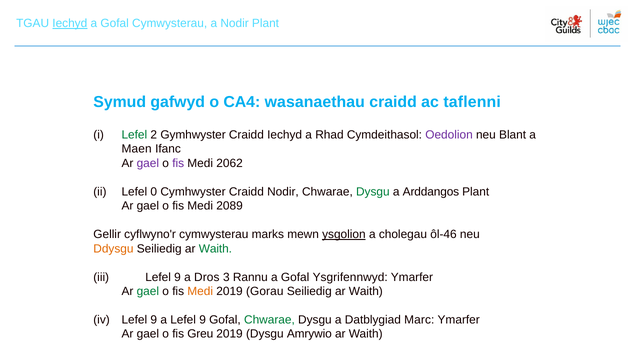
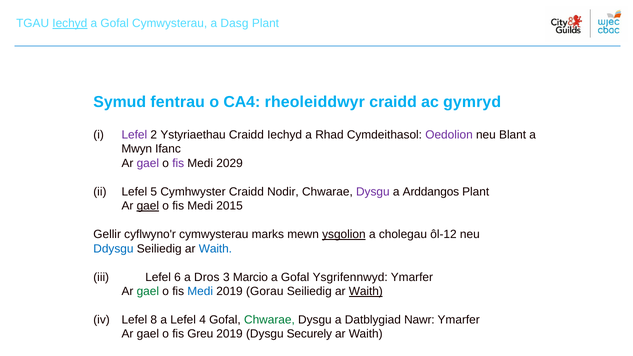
a Nodir: Nodir -> Dasg (234, 23)
gafwyd: gafwyd -> fentrau (178, 102)
wasanaethau: wasanaethau -> rheoleiddwyr (315, 102)
taflenni: taflenni -> gymryd (472, 102)
Lefel colour: green -> purple (134, 135)
Gymhwyster: Gymhwyster -> Ystyriaethau (193, 135)
Maen: Maen -> Mwyn (137, 149)
2062: 2062 -> 2029 (230, 163)
0: 0 -> 5 (154, 192)
Dysgu colour: green -> purple (373, 192)
gael underline: none -> present (148, 206)
2089: 2089 -> 2015 (230, 206)
ôl-46: ôl-46 -> ôl-12 (443, 234)
Ddysgu colour: orange -> blue (113, 249)
Waith colour: green -> blue (215, 249)
iii Lefel 9: 9 -> 6 (177, 277)
Rannu: Rannu -> Marcio (250, 277)
Medi colour: orange -> blue (200, 291)
Waith underline: none -> present (366, 291)
iv Lefel 9: 9 -> 8 (154, 320)
a Lefel 9: 9 -> 4 (203, 320)
Marc: Marc -> Nawr (419, 320)
Amrywio: Amrywio -> Securely (309, 334)
